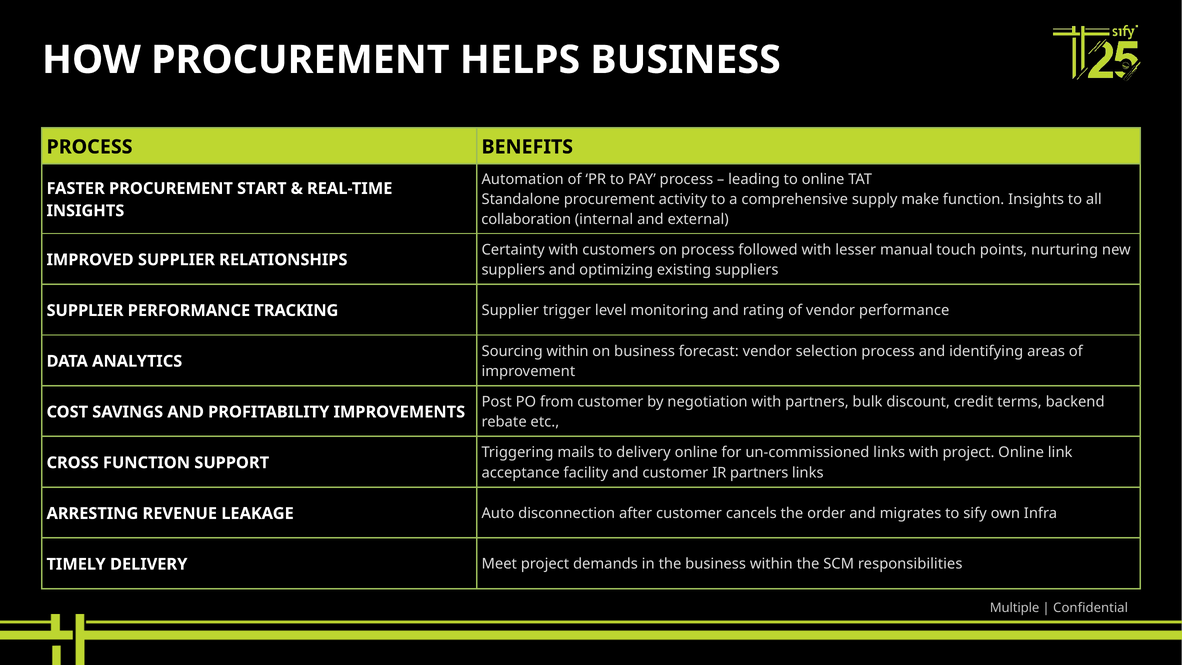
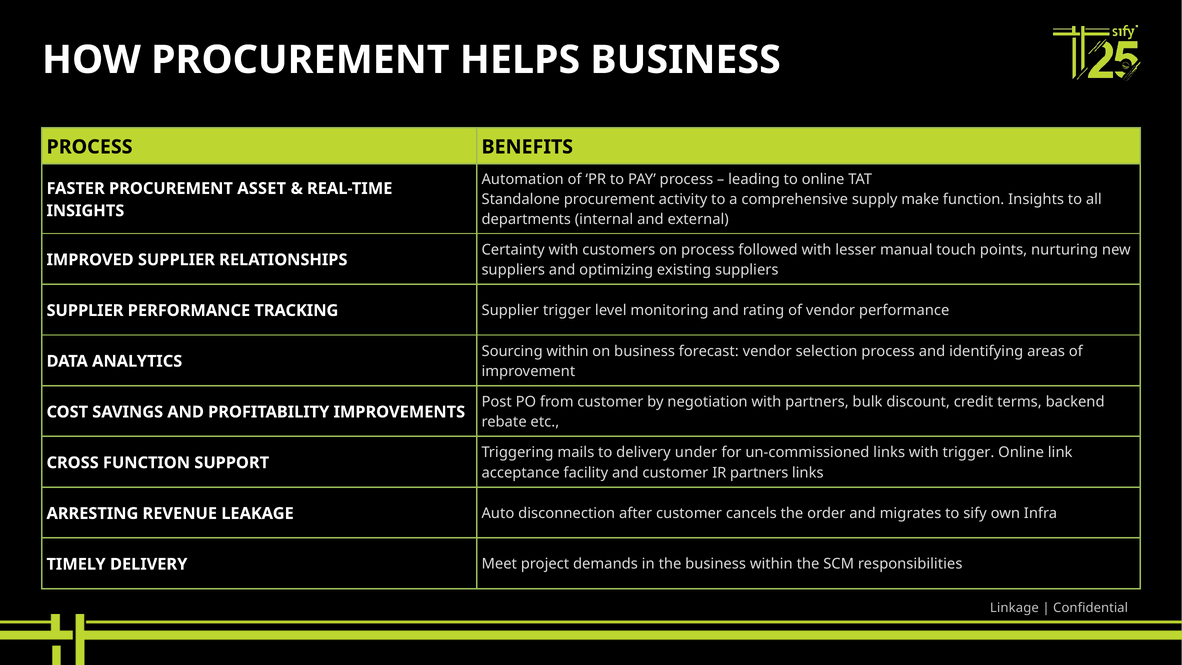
START: START -> ASSET (262, 188)
collaboration: collaboration -> departments (526, 220)
delivery online: online -> under (696, 453)
with project: project -> trigger (969, 453)
Multiple: Multiple -> Linkage (1014, 608)
